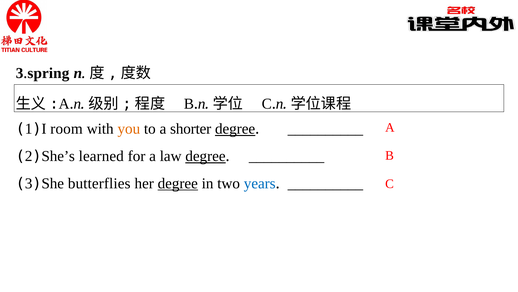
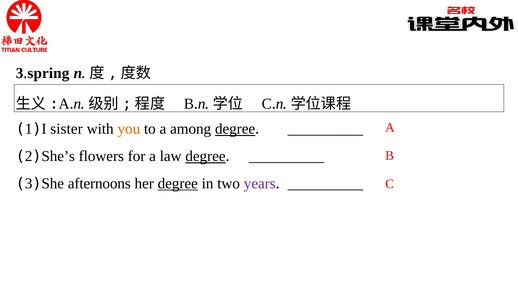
room: room -> sister (67, 129)
shorter: shorter -> among (191, 129)
learned: learned -> flowers (101, 156)
butterflies: butterflies -> afternoons (99, 183)
years colour: blue -> purple (260, 183)
